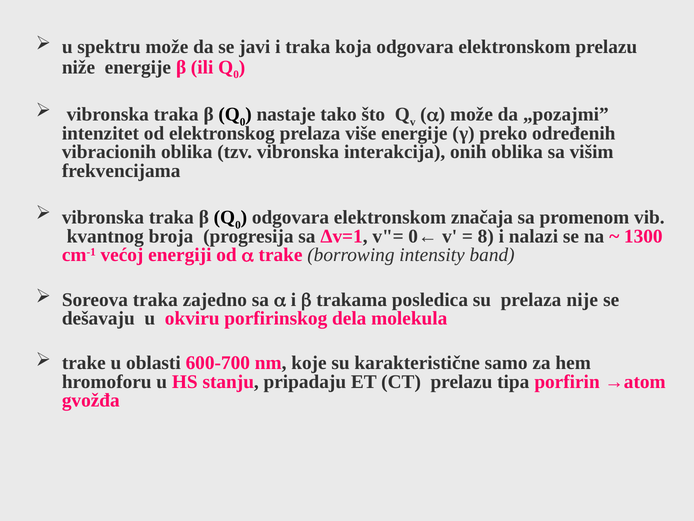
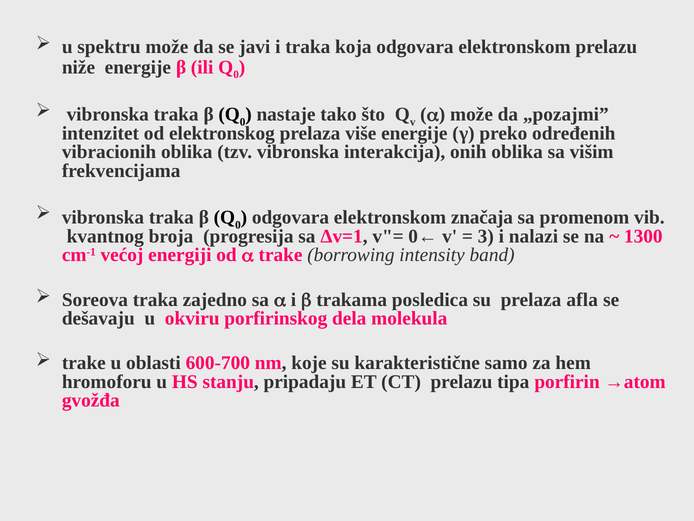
8: 8 -> 3 (486, 236)
nije: nije -> afla (582, 299)
